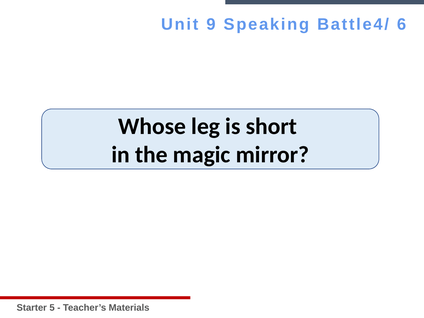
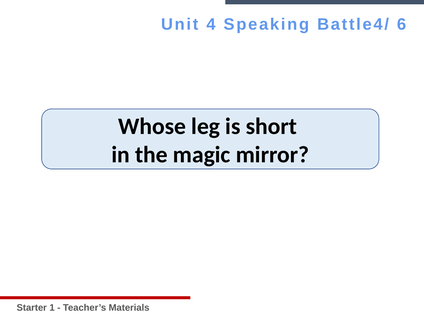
9: 9 -> 4 (211, 24)
5: 5 -> 1 (52, 308)
